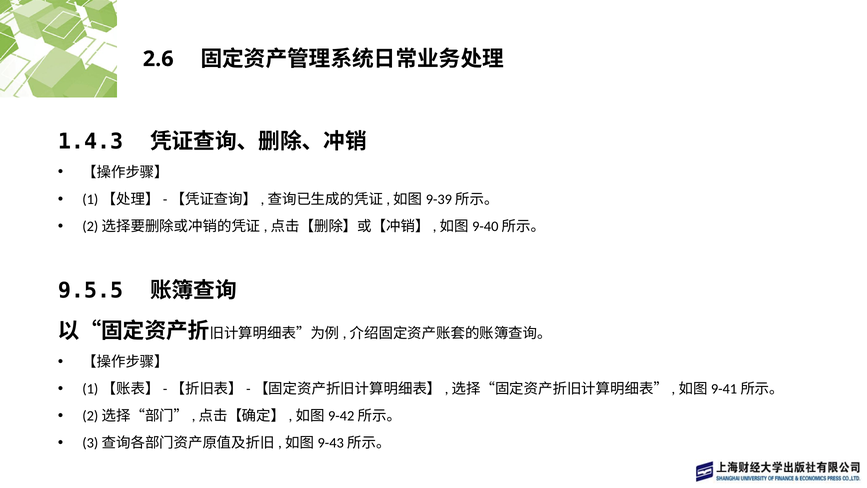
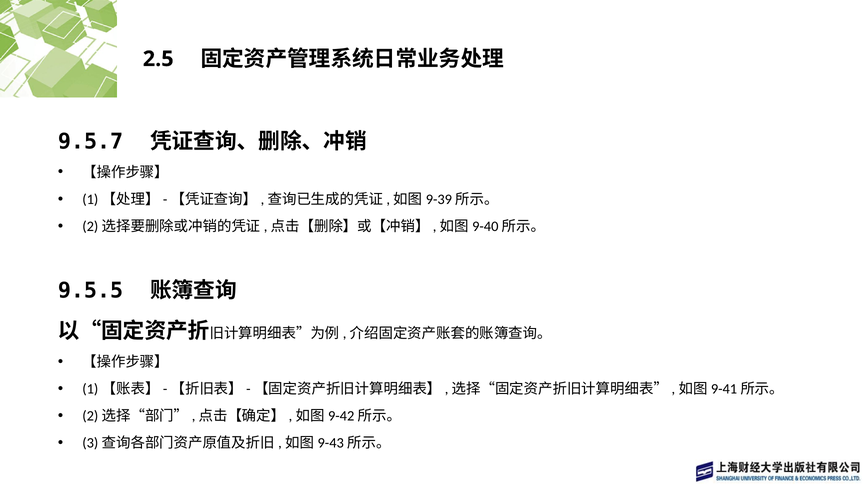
2.6: 2.6 -> 2.5 (158, 59)
1.4.3: 1.4.3 -> 9.5.7 (91, 141)
